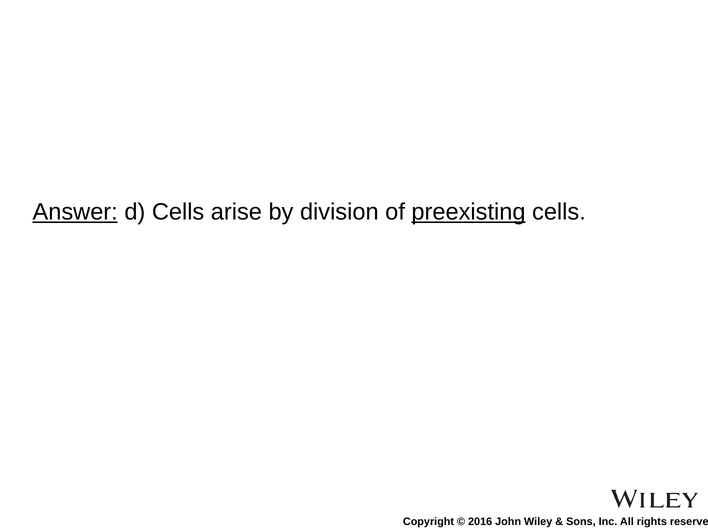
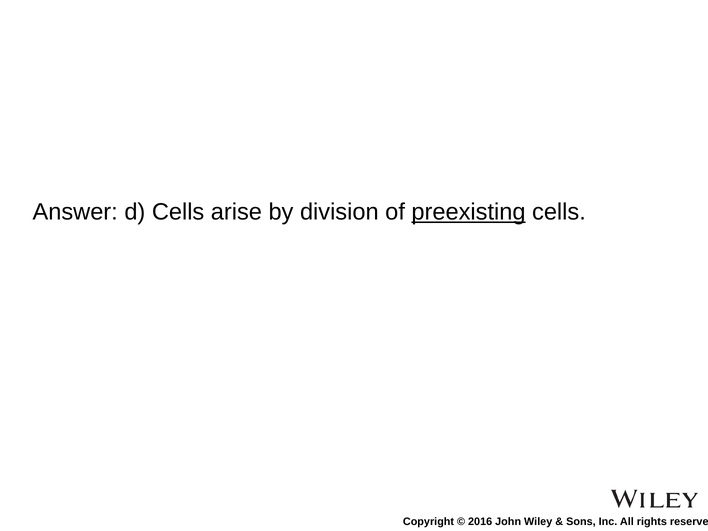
Answer underline: present -> none (75, 212)
